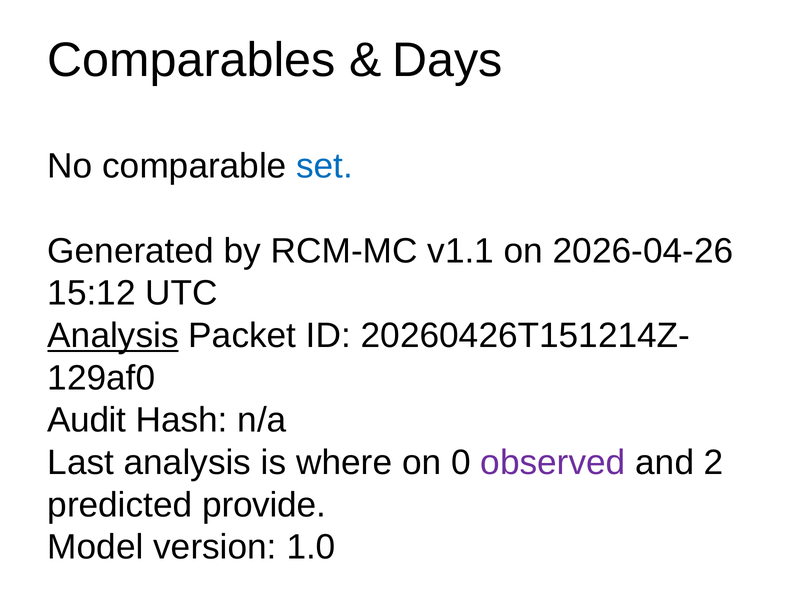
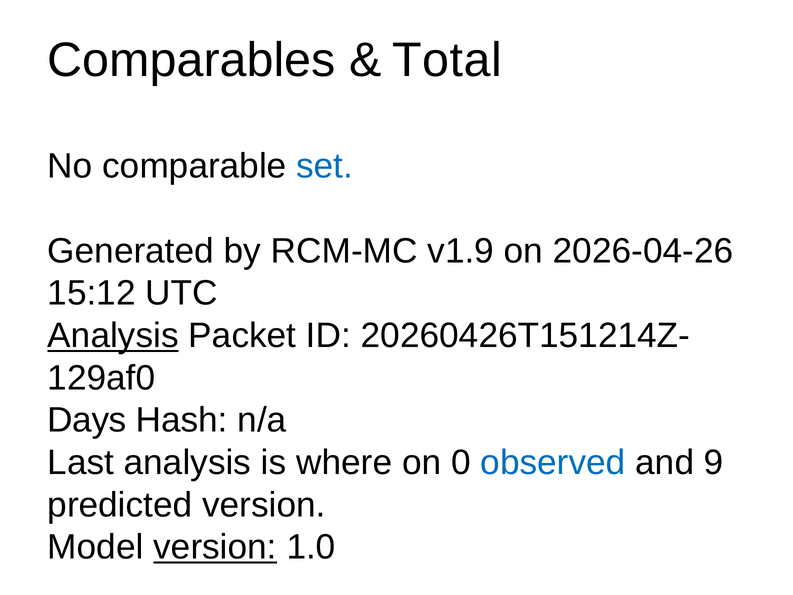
Days: Days -> Total (447, 60)
v1.1: v1.1 -> v1.9 (461, 251)
Audit: Audit -> Days (87, 420)
observed colour: purple -> blue (553, 462)
2: 2 -> 9 (714, 462)
predicted provide: provide -> version (264, 505)
version underline: none -> present (215, 547)
